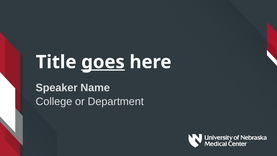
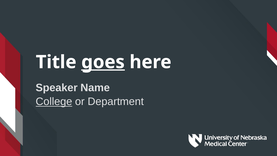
College underline: none -> present (54, 101)
